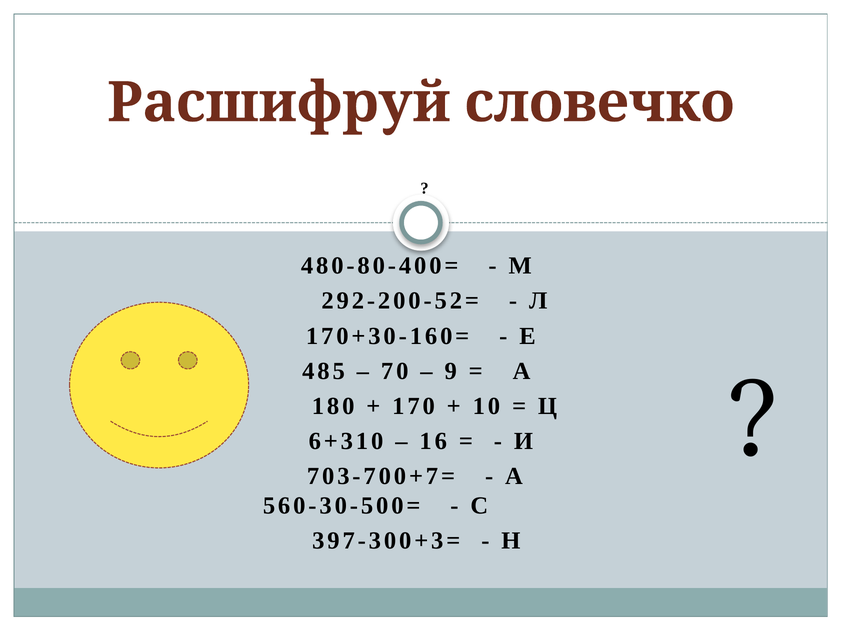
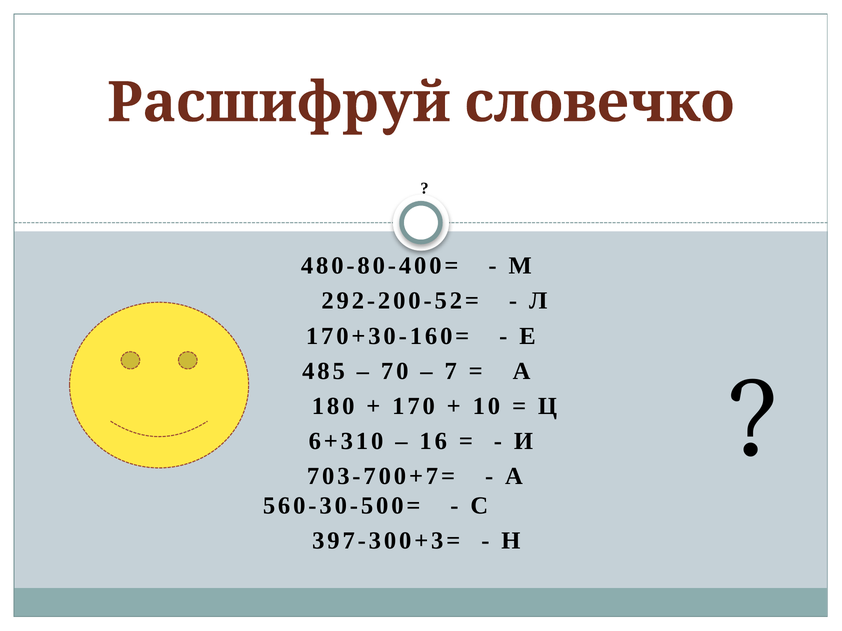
9: 9 -> 7 (451, 371)
